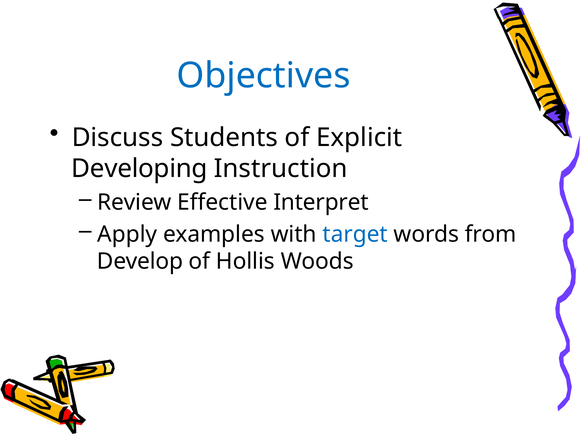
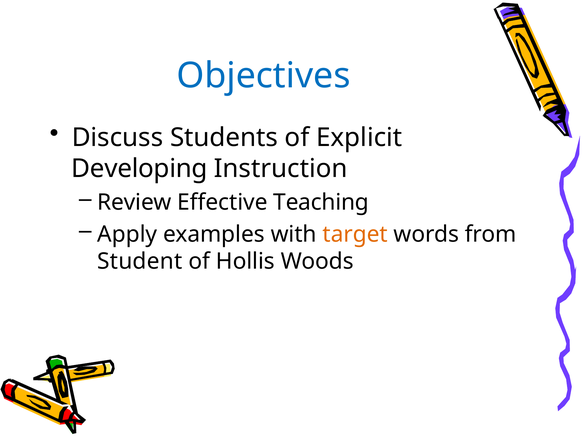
Interpret: Interpret -> Teaching (321, 202)
target colour: blue -> orange (355, 234)
Develop: Develop -> Student (140, 261)
